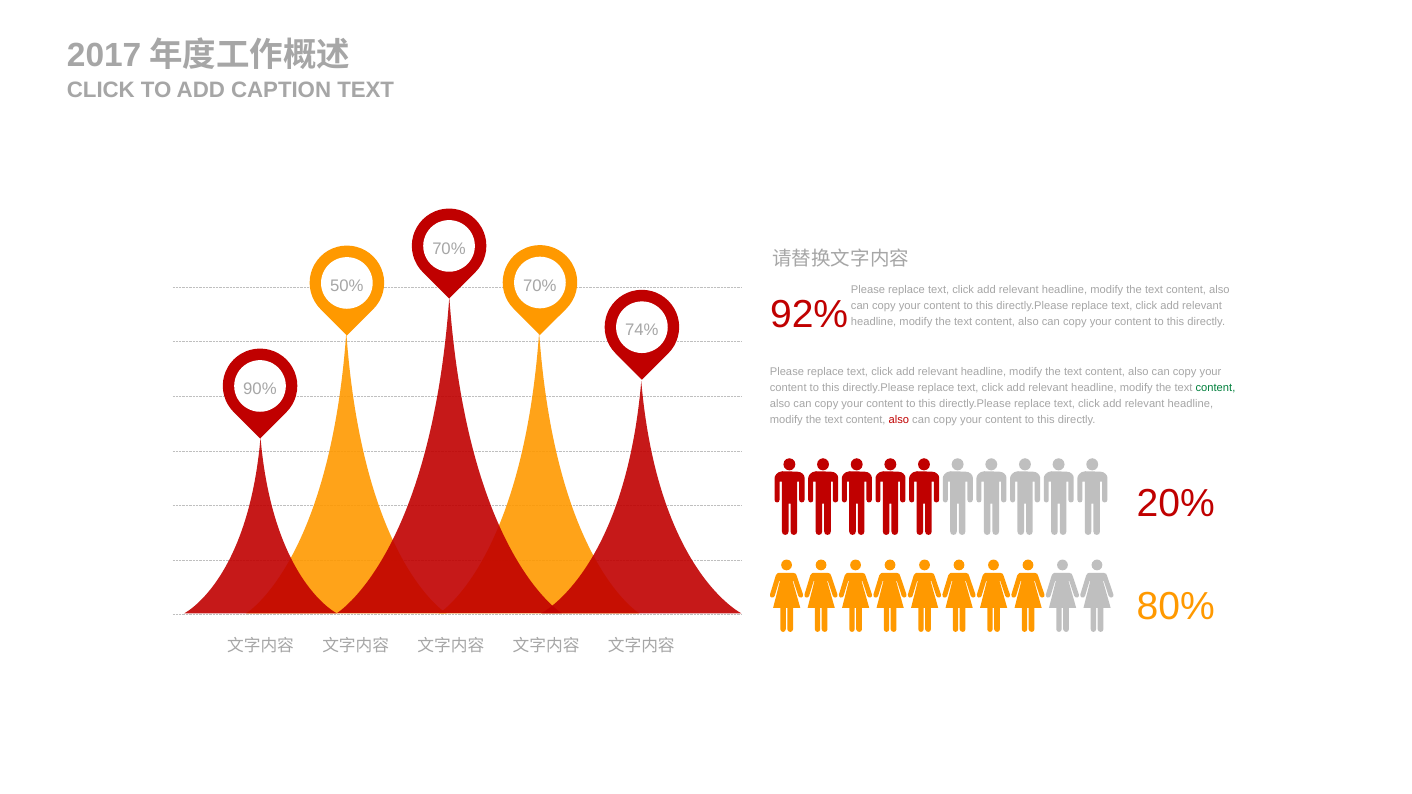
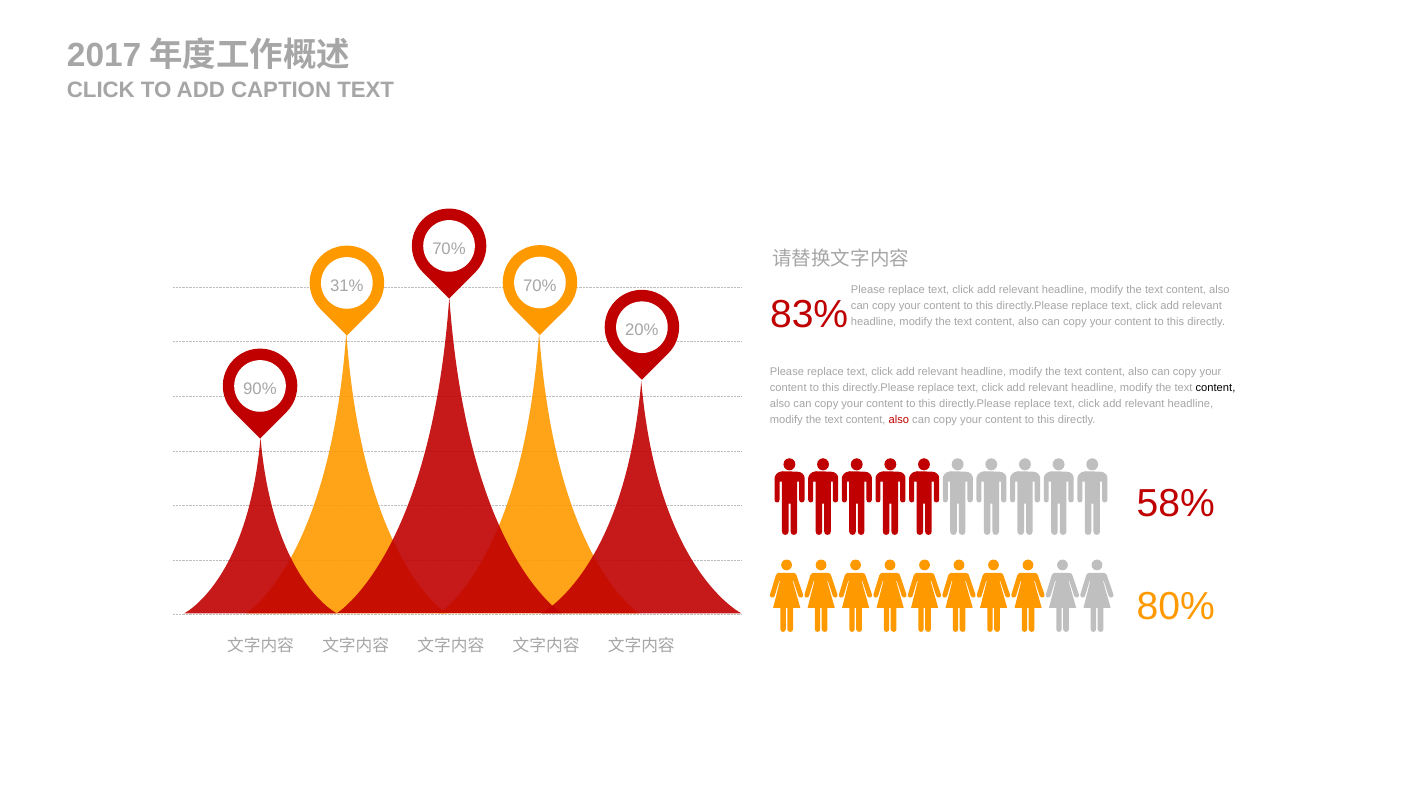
50%: 50% -> 31% (347, 286)
92%: 92% -> 83% (809, 314)
74%: 74% -> 20% (642, 330)
content colour: green -> black (1215, 388)
20%: 20% -> 58% (1176, 504)
